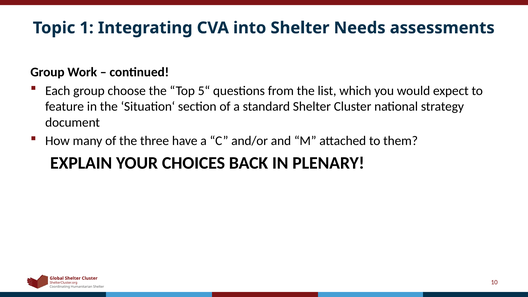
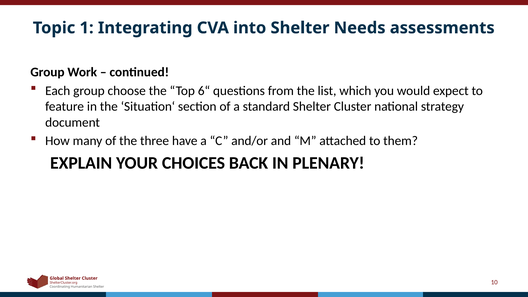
5“: 5“ -> 6“ (204, 91)
